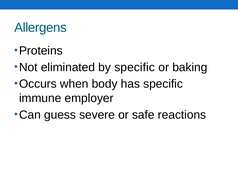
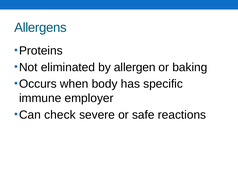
by specific: specific -> allergen (135, 67)
guess: guess -> check (60, 115)
